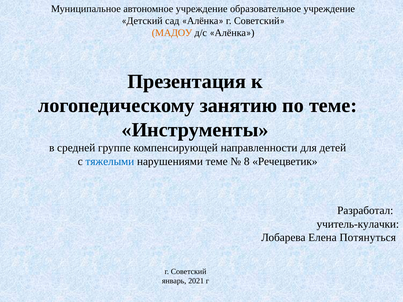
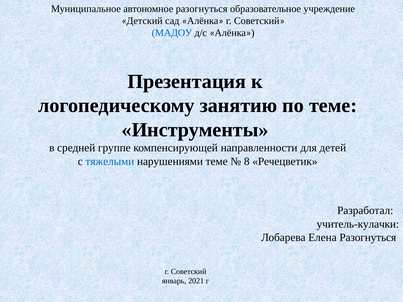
автономное учреждение: учреждение -> разогнуться (202, 9)
МАДОУ colour: orange -> blue (172, 33)
Елена Потянуться: Потянуться -> Разогнуться (368, 238)
